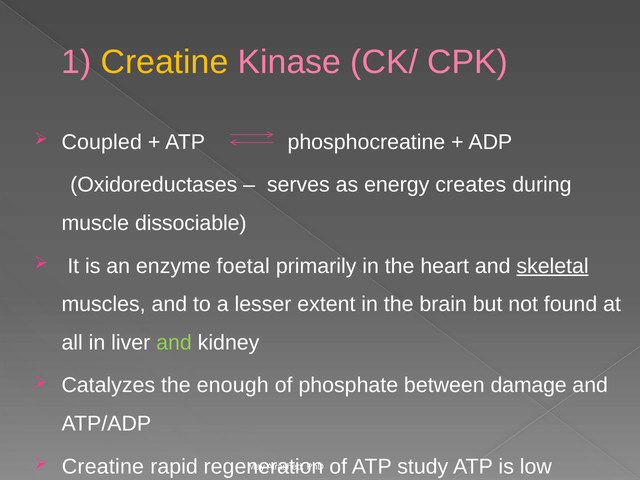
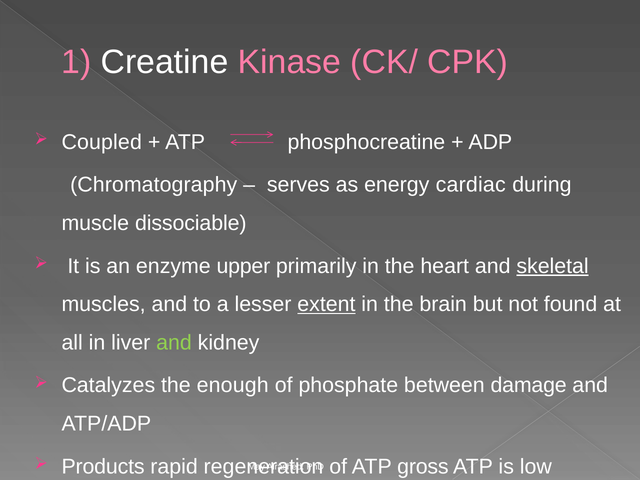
Creatine colour: yellow -> white (164, 62)
Oxidoreductases: Oxidoreductases -> Chromatography (154, 185)
creates: creates -> cardiac (471, 185)
foetal: foetal -> upper (243, 266)
extent underline: none -> present (326, 304)
Creatine: Creatine -> Products (103, 466)
study: study -> gross (423, 466)
